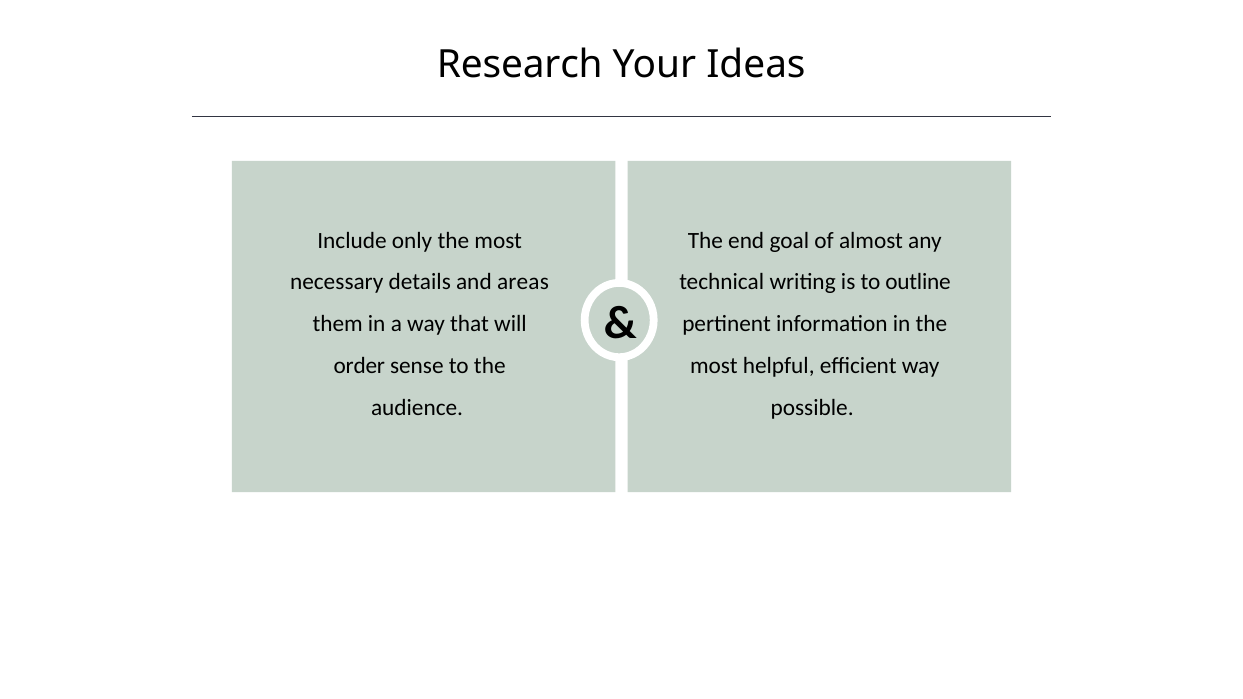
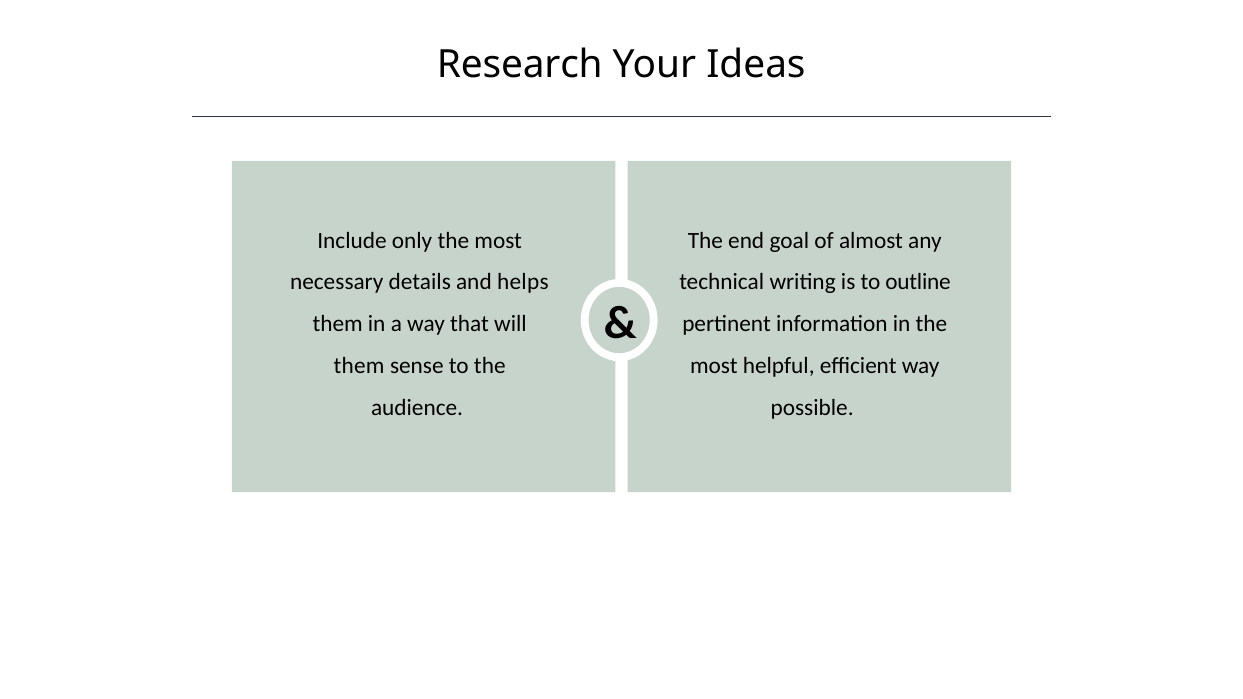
areas: areas -> helps (523, 282)
order: order -> them (359, 366)
